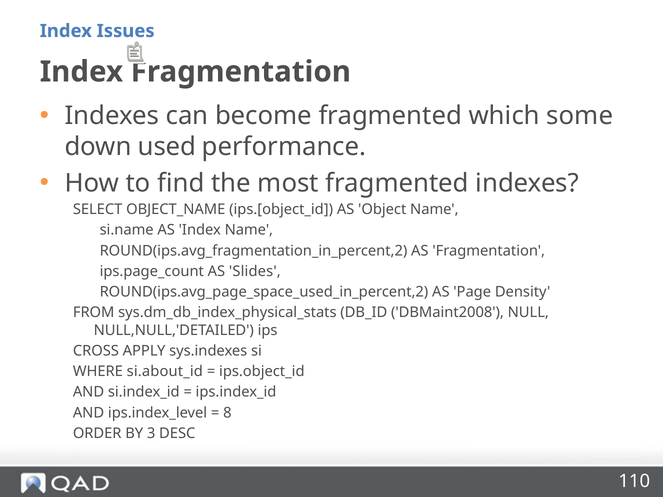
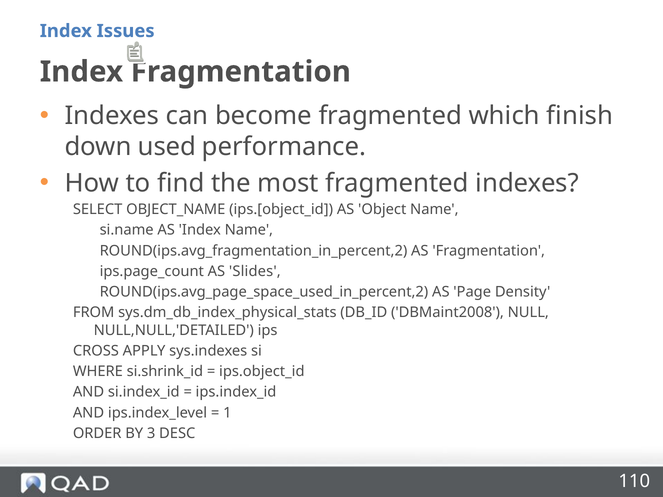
some: some -> finish (580, 116)
si.about_id: si.about_id -> si.shrink_id (165, 372)
8: 8 -> 1 (227, 413)
